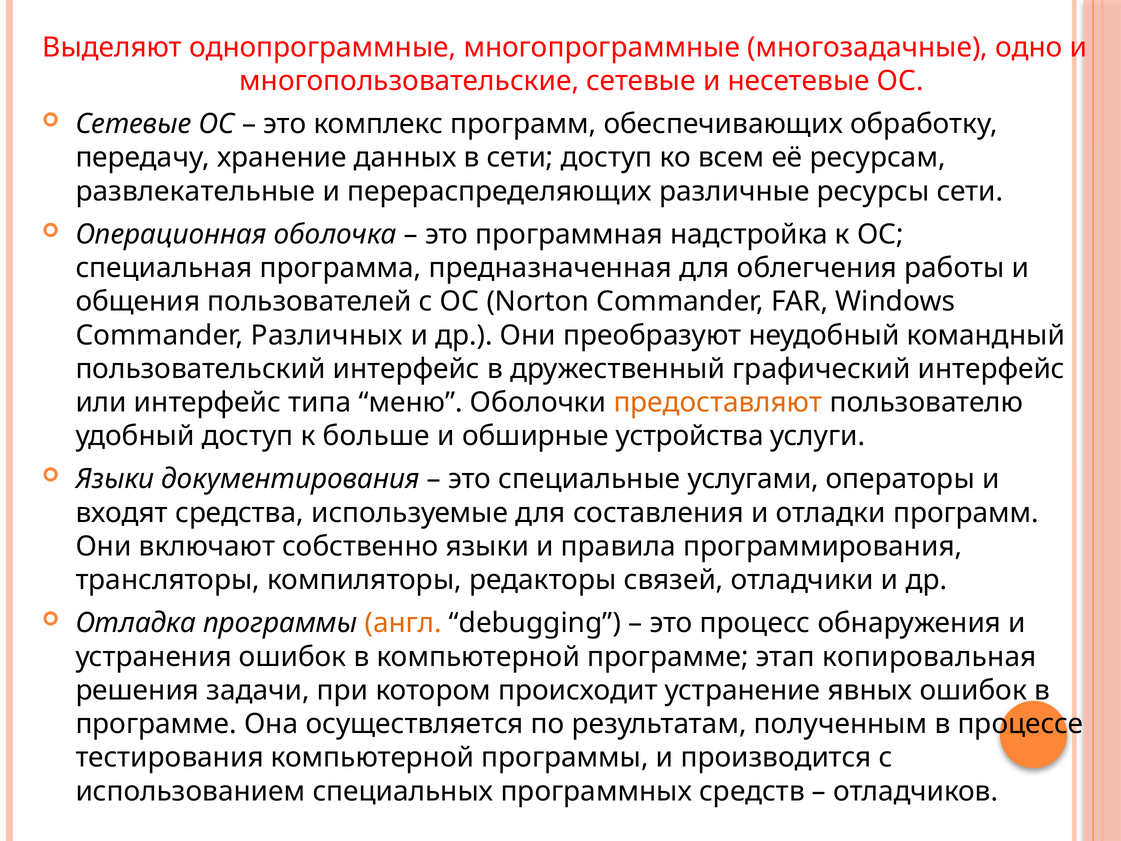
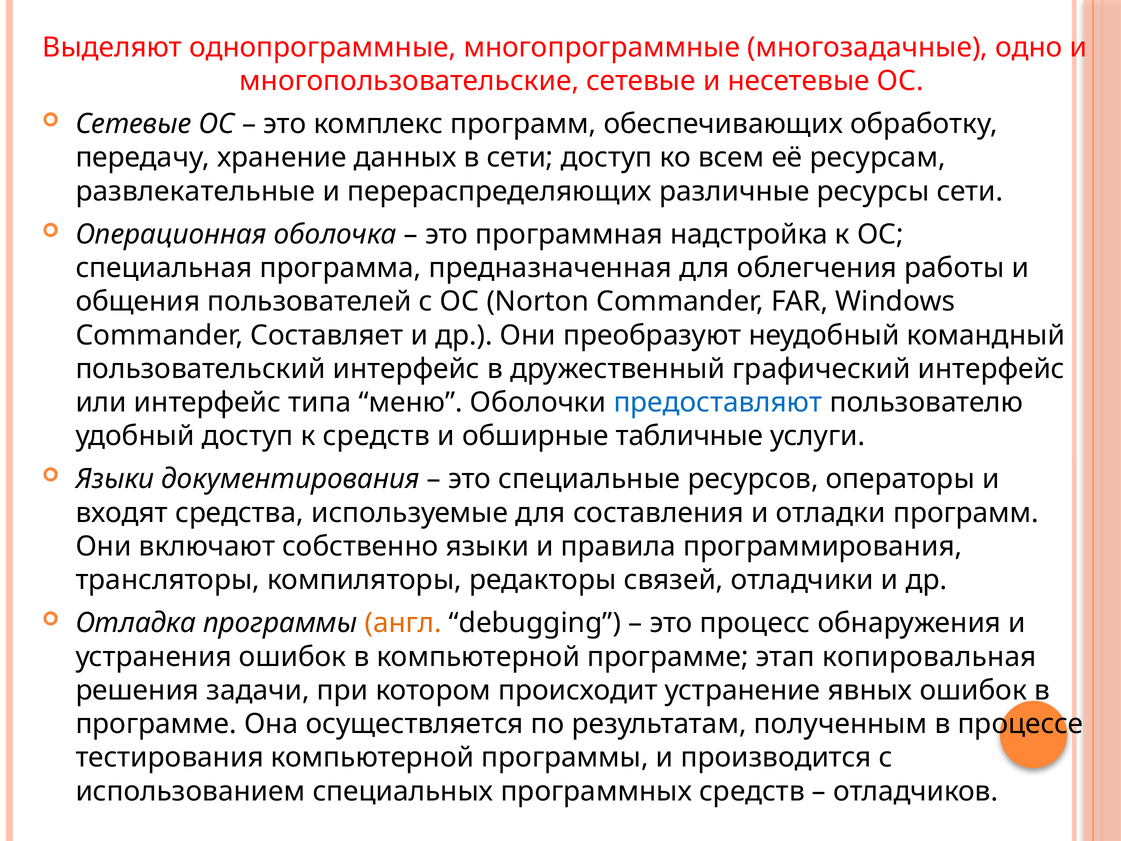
Различных: Различных -> Составляет (327, 335)
предоставляют colour: orange -> blue (718, 402)
к больше: больше -> средств (376, 436)
устройства: устройства -> табличные (690, 436)
услугами: услугами -> ресурсов (753, 479)
